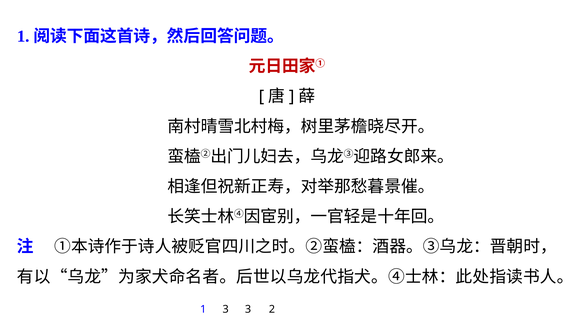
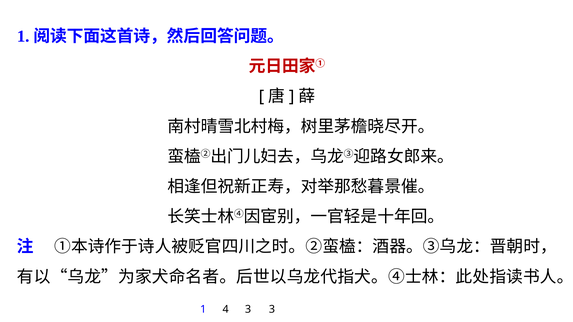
1 3: 3 -> 4 (226, 310)
3 2: 2 -> 3 (272, 310)
